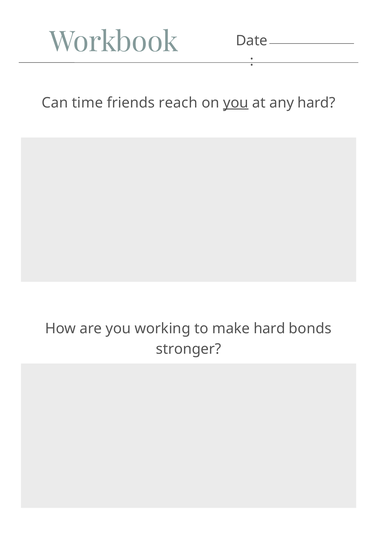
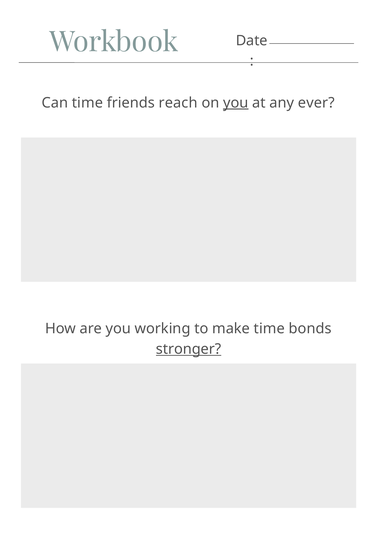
any hard: hard -> ever (316, 103)
make hard: hard -> time (269, 328)
stronger underline: none -> present (189, 349)
